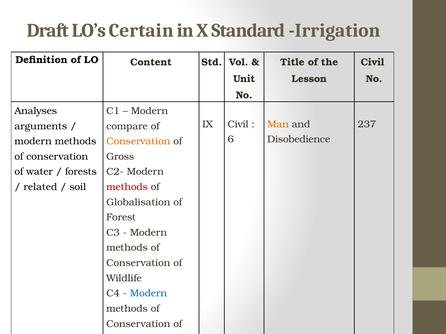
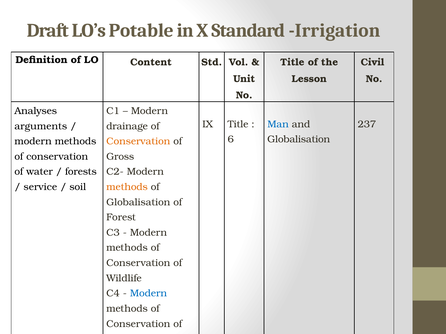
Certain: Certain -> Potable (141, 31)
IX Civil: Civil -> Title (238, 124)
Man colour: orange -> blue (278, 124)
compare: compare -> drainage (127, 126)
Disobedience: Disobedience -> Globalisation (299, 140)
related: related -> service (40, 187)
methods colour: red -> orange (127, 187)
